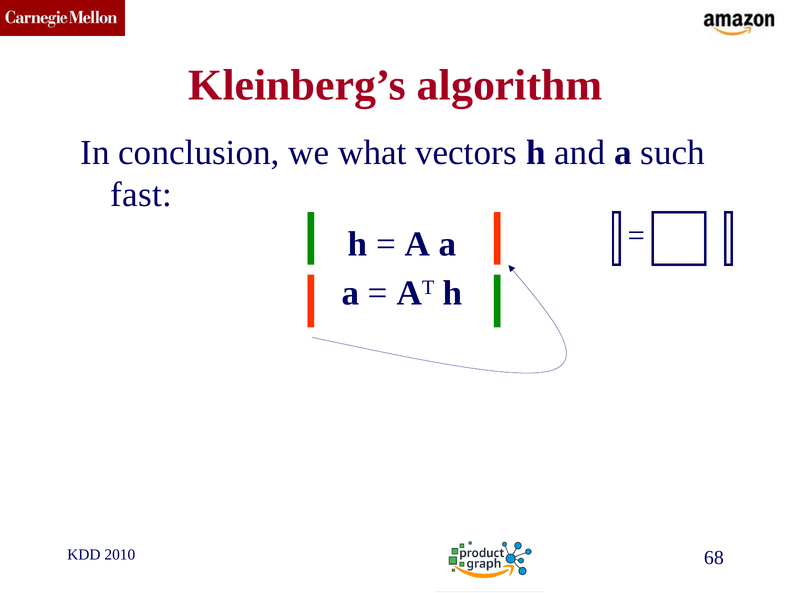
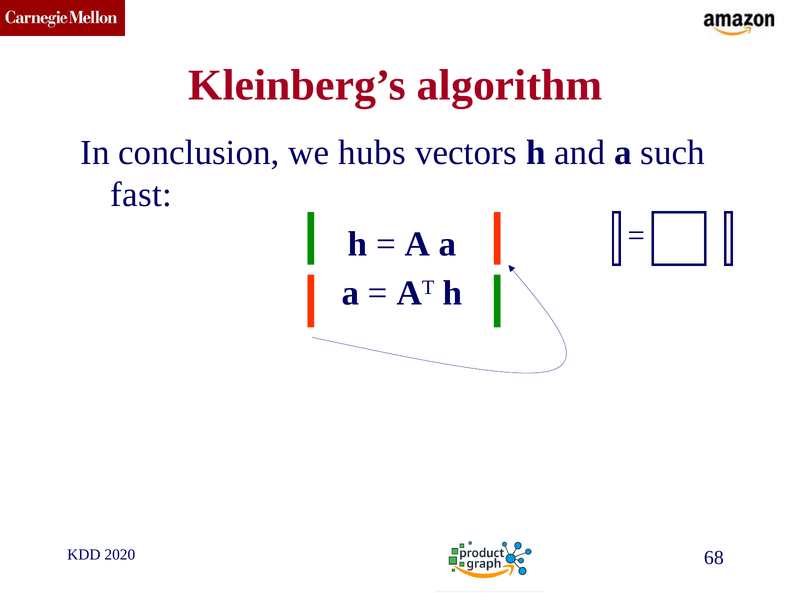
what: what -> hubs (372, 153)
2010: 2010 -> 2020 (120, 555)
